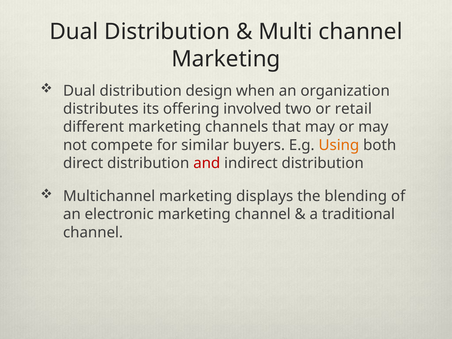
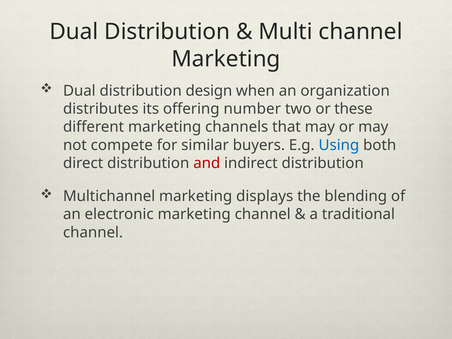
involved: involved -> number (252, 109)
retail: retail -> these (354, 109)
Using colour: orange -> blue (339, 145)
